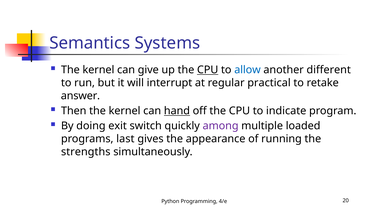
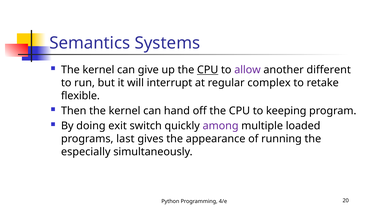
allow colour: blue -> purple (247, 70)
practical: practical -> complex (269, 83)
answer: answer -> flexible (80, 96)
hand underline: present -> none (177, 111)
indicate: indicate -> keeping (286, 111)
strengths: strengths -> especially (86, 152)
